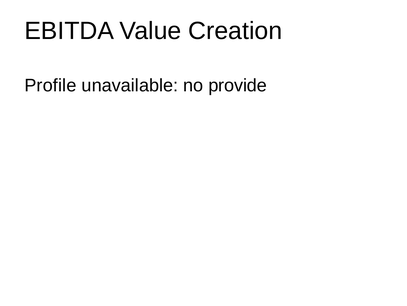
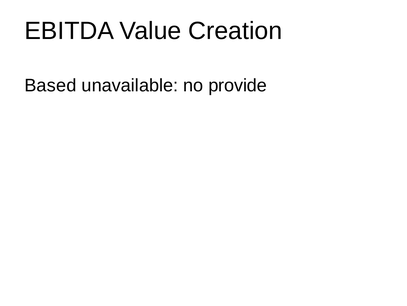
Profile: Profile -> Based (50, 85)
